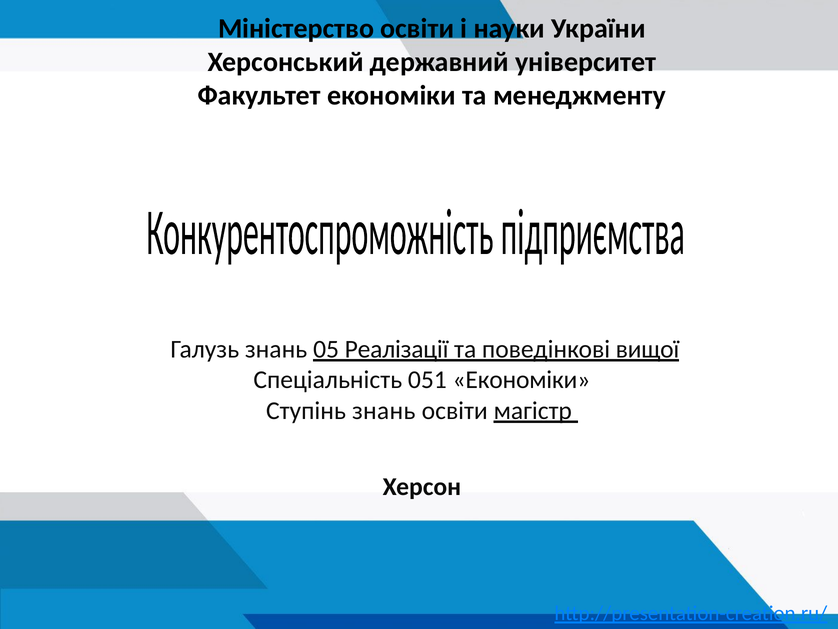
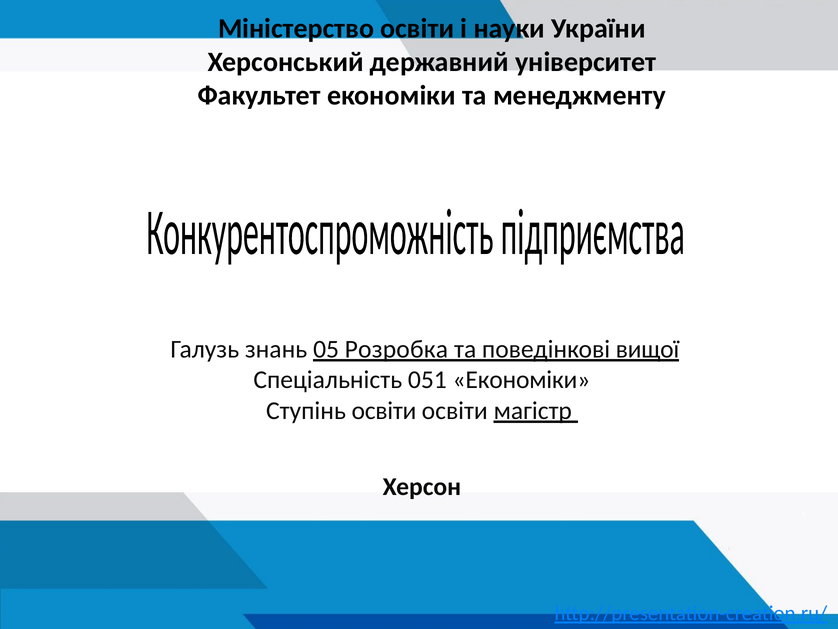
Реалізації: Реалізації -> Розробка (396, 349)
Ступінь знань: знань -> освіти (384, 410)
